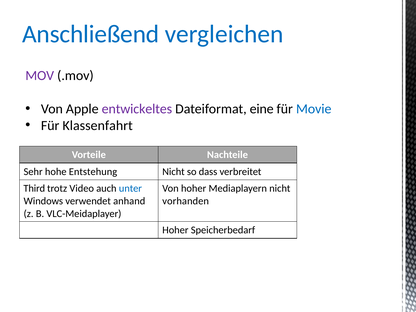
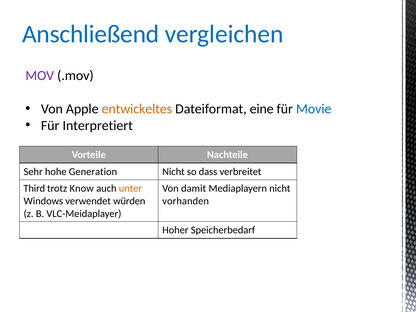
entwickeltes colour: purple -> orange (137, 109)
Klassenfahrt: Klassenfahrt -> Interpretiert (98, 126)
Entstehung: Entstehung -> Generation (93, 172)
Video: Video -> Know (82, 188)
unter colour: blue -> orange (130, 188)
Von hoher: hoher -> damit (194, 188)
anhand: anhand -> würden (129, 201)
